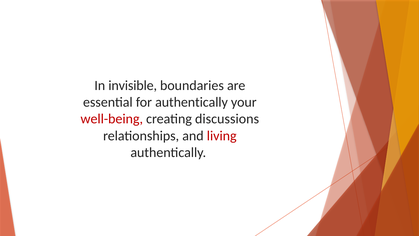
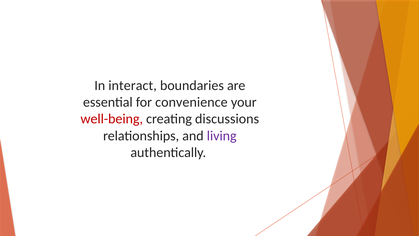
invisible: invisible -> interact (133, 85)
for authentically: authentically -> convenience (191, 102)
living colour: red -> purple (222, 136)
